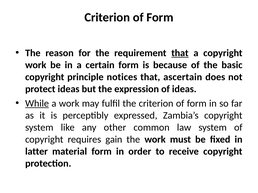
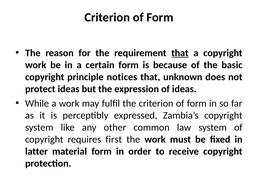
ascertain: ascertain -> unknown (183, 77)
While underline: present -> none (37, 104)
gain: gain -> first (114, 140)
